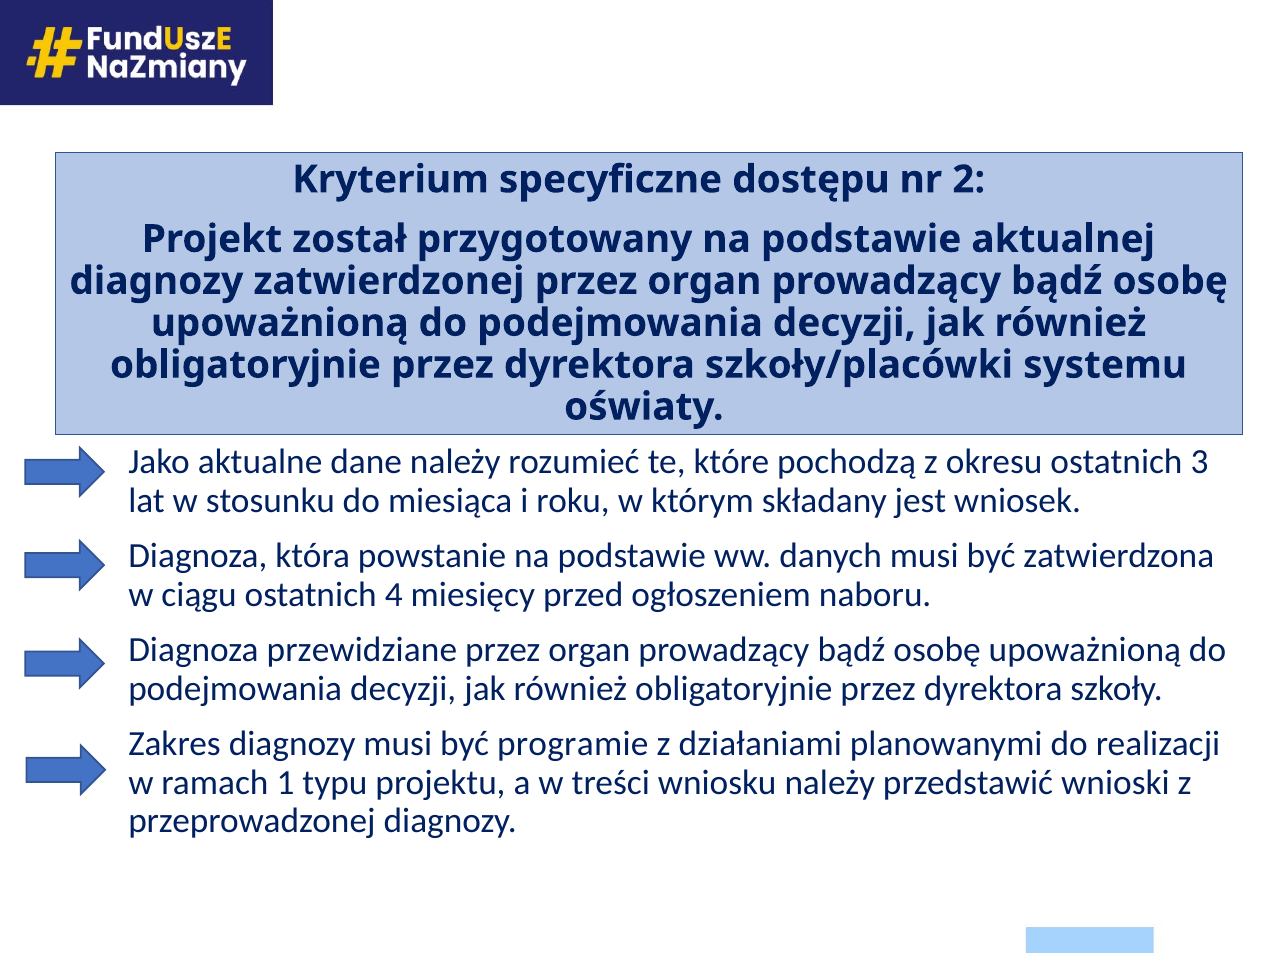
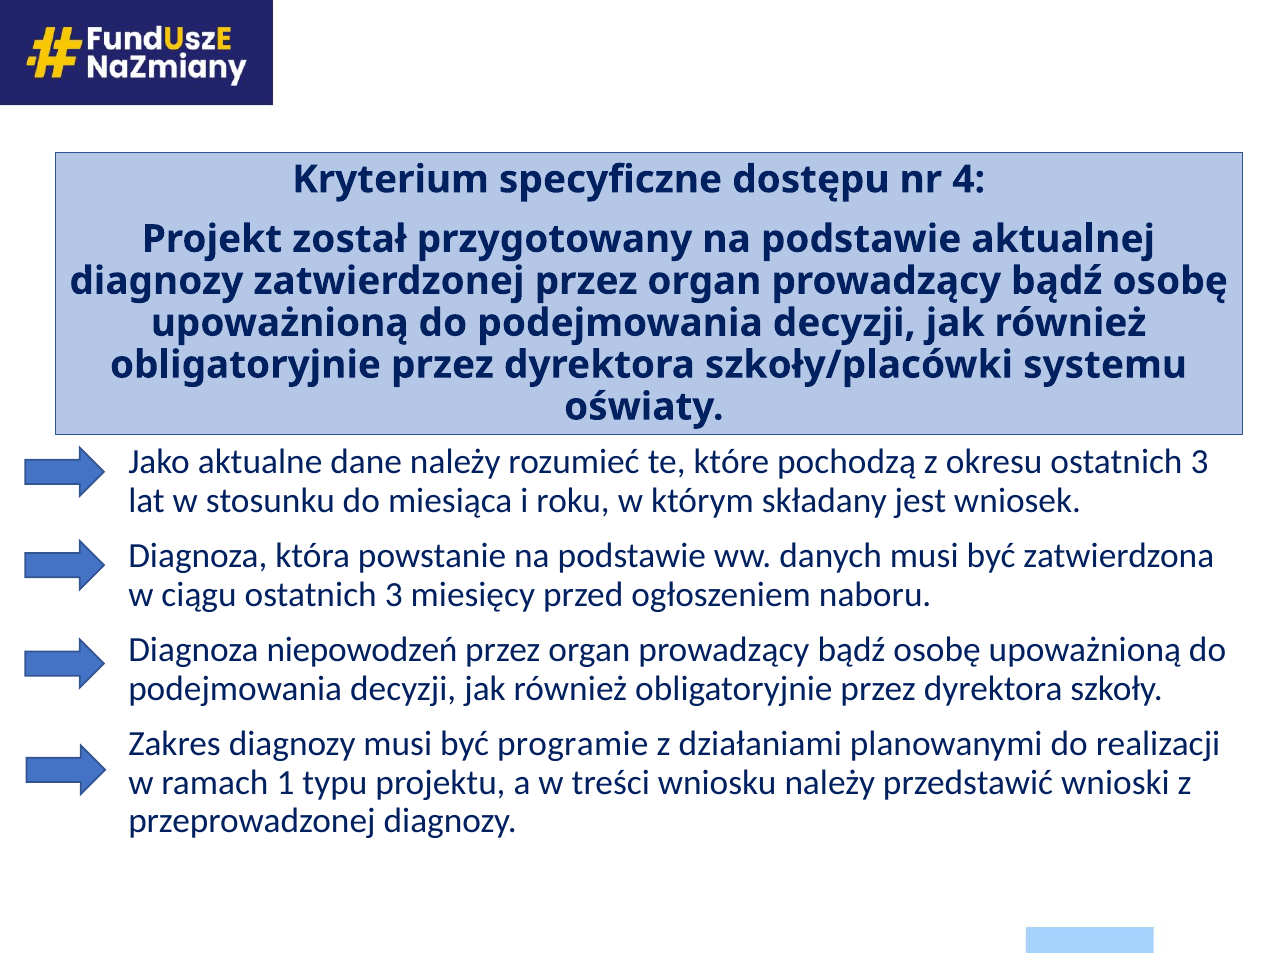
2: 2 -> 4 (969, 180)
ciągu ostatnich 4: 4 -> 3 (394, 595)
przewidziane: przewidziane -> niepowodzeń (362, 650)
